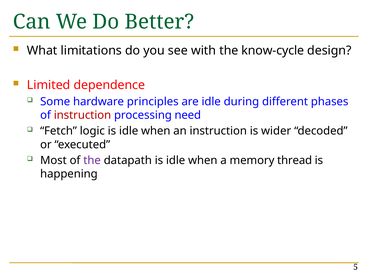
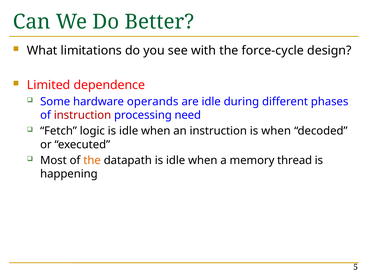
know-cycle: know-cycle -> force-cycle (273, 51)
principles: principles -> operands (153, 102)
is wider: wider -> when (276, 131)
the colour: purple -> orange (92, 161)
